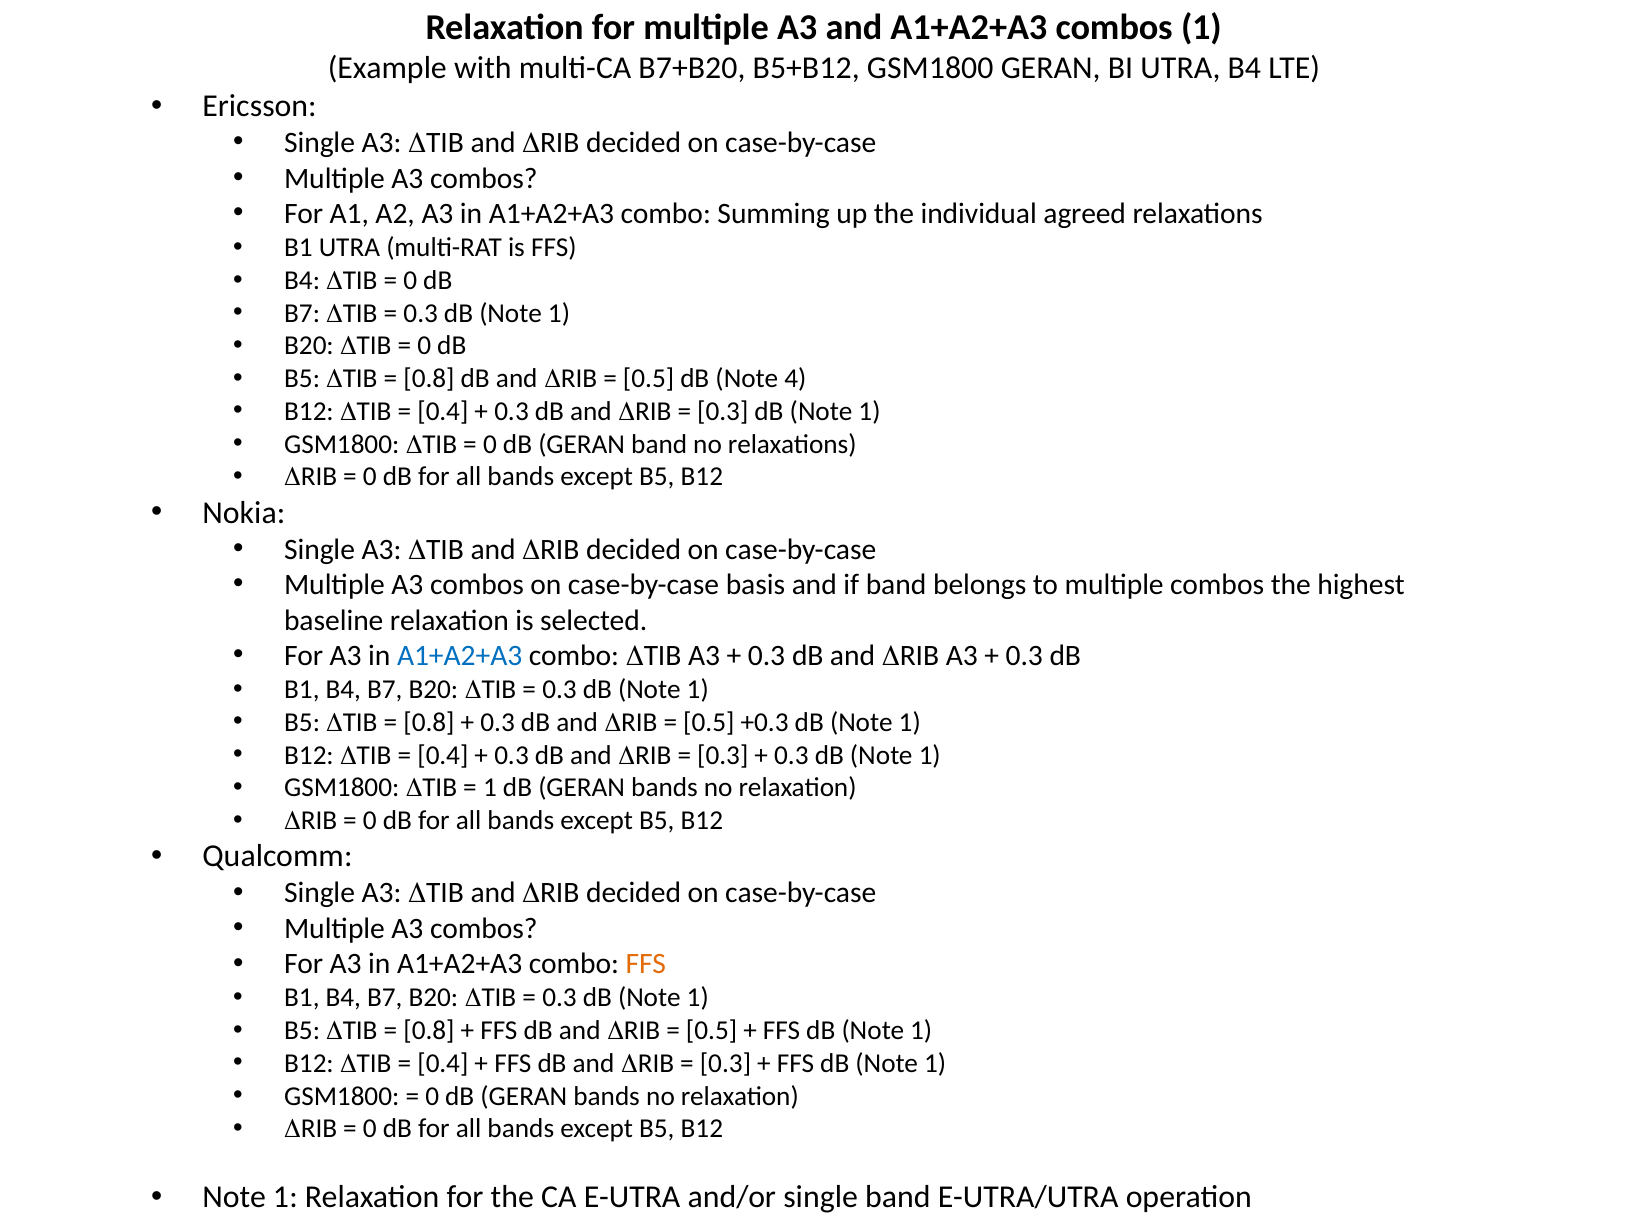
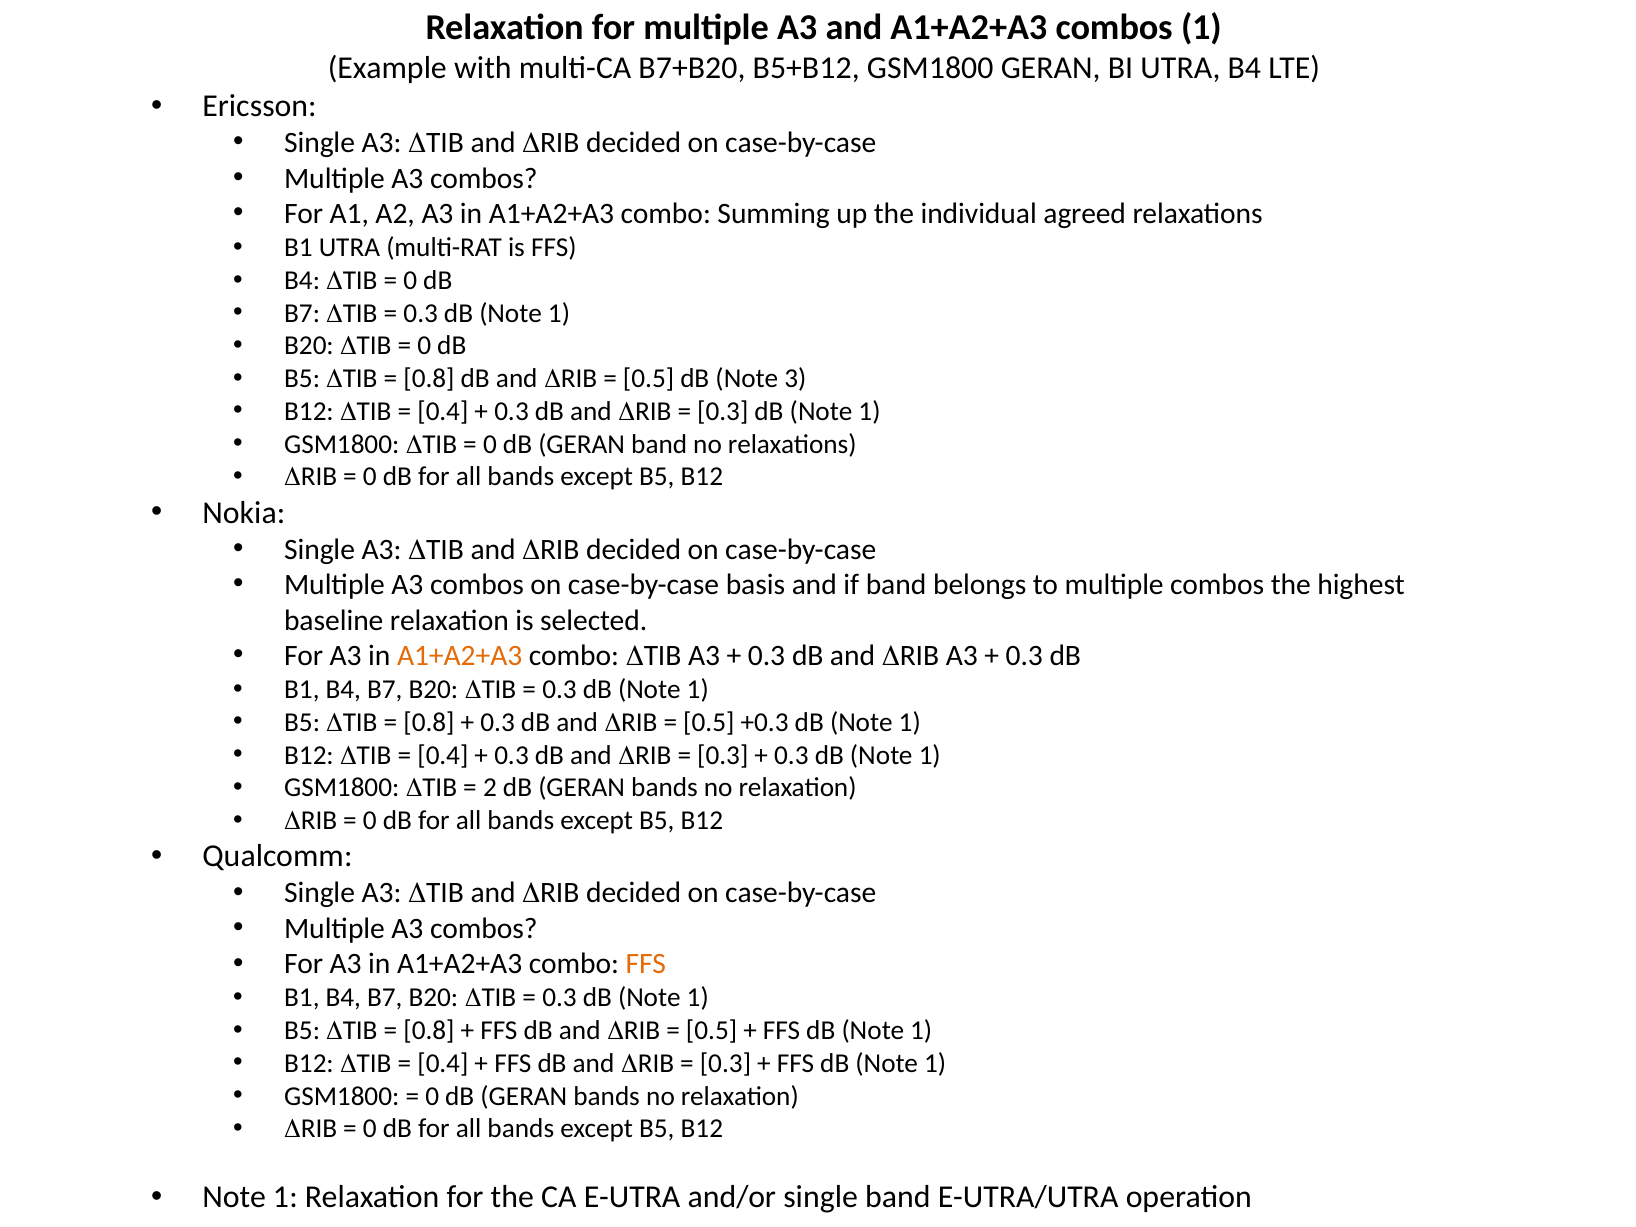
4: 4 -> 3 (795, 379)
A1+A2+A3 colour: blue -> orange (460, 656)
1: 1 -> 2 (490, 788)
